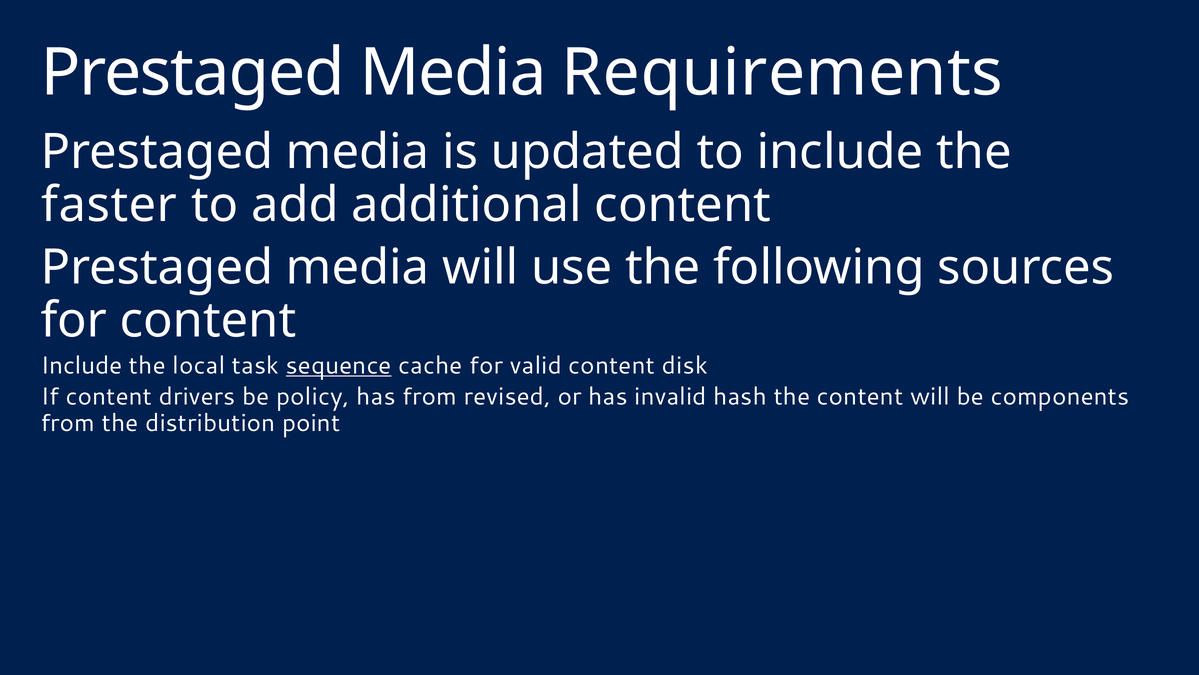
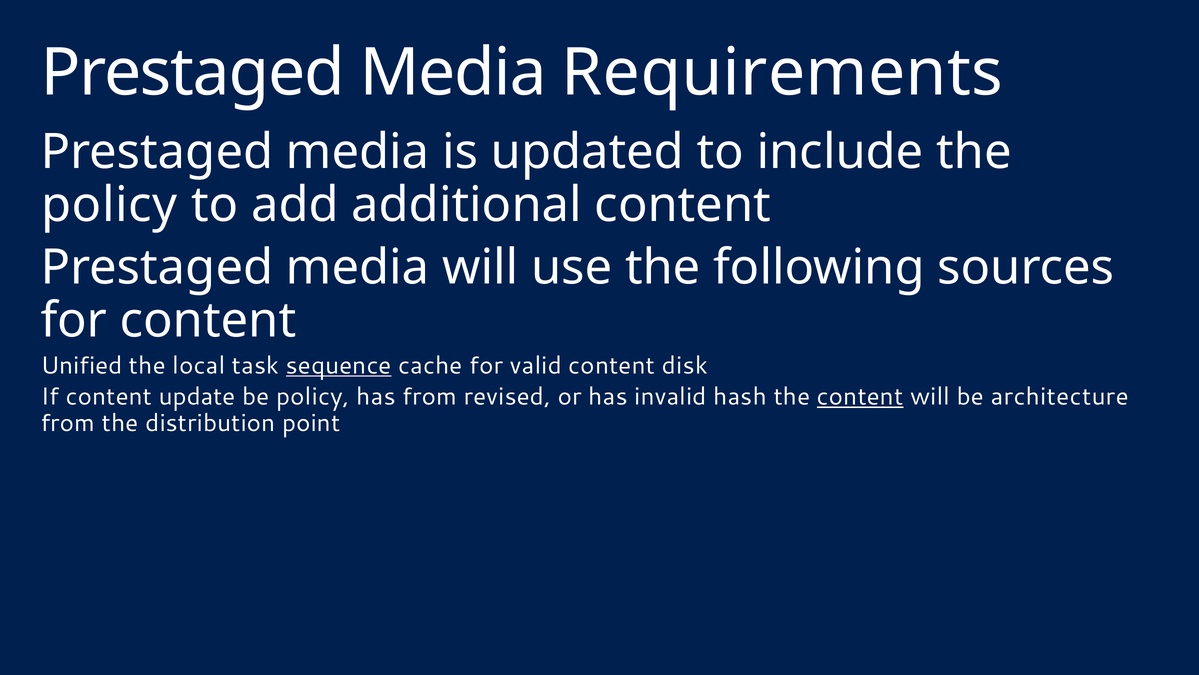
faster: faster -> policy (109, 205)
Include: Include -> Unified (82, 365)
drivers: drivers -> update (197, 396)
content underline: none -> present (860, 396)
components: components -> architecture (1060, 396)
